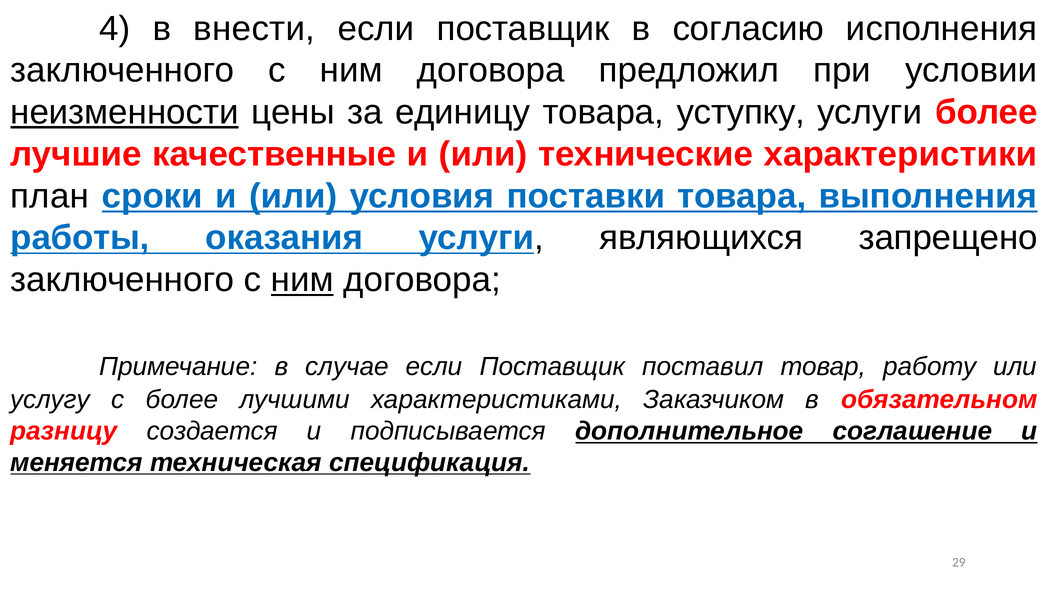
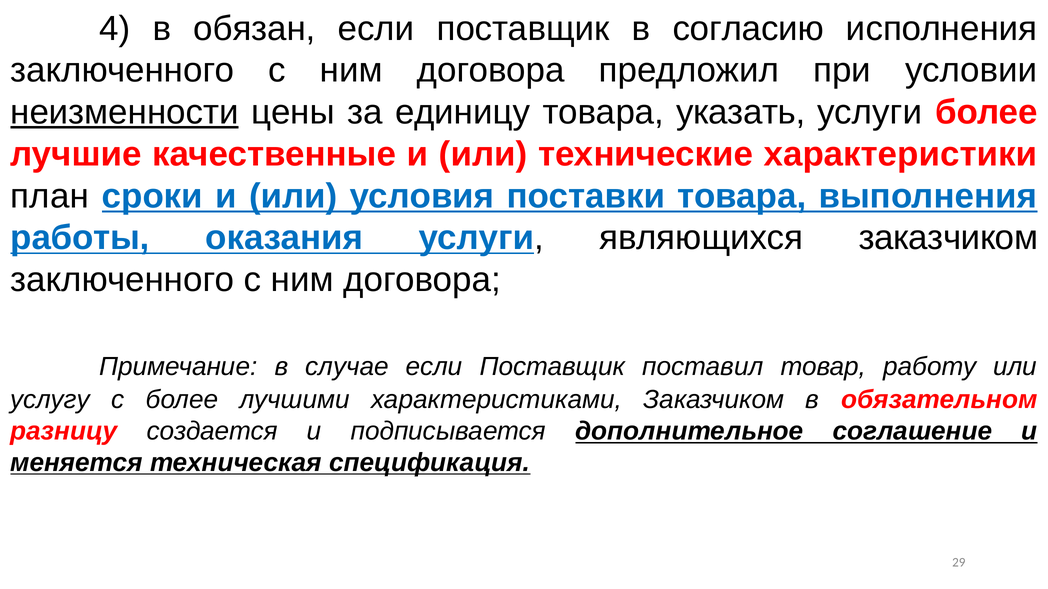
внести: внести -> обязан (255, 29)
уступку: уступку -> указать (741, 112)
являющихся запрещено: запрещено -> заказчиком (948, 238)
ним underline: present -> none (302, 280)
